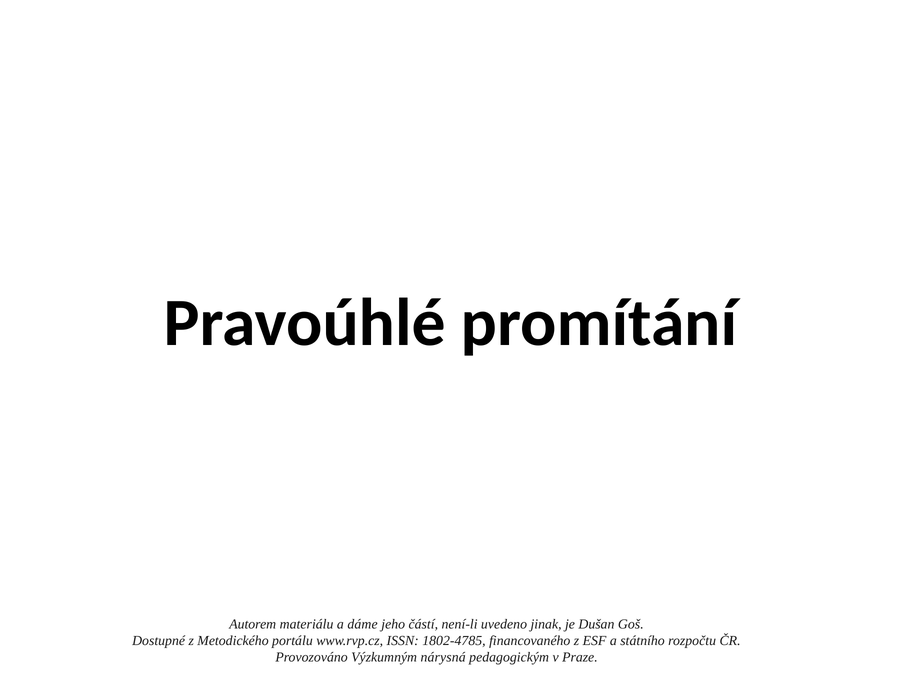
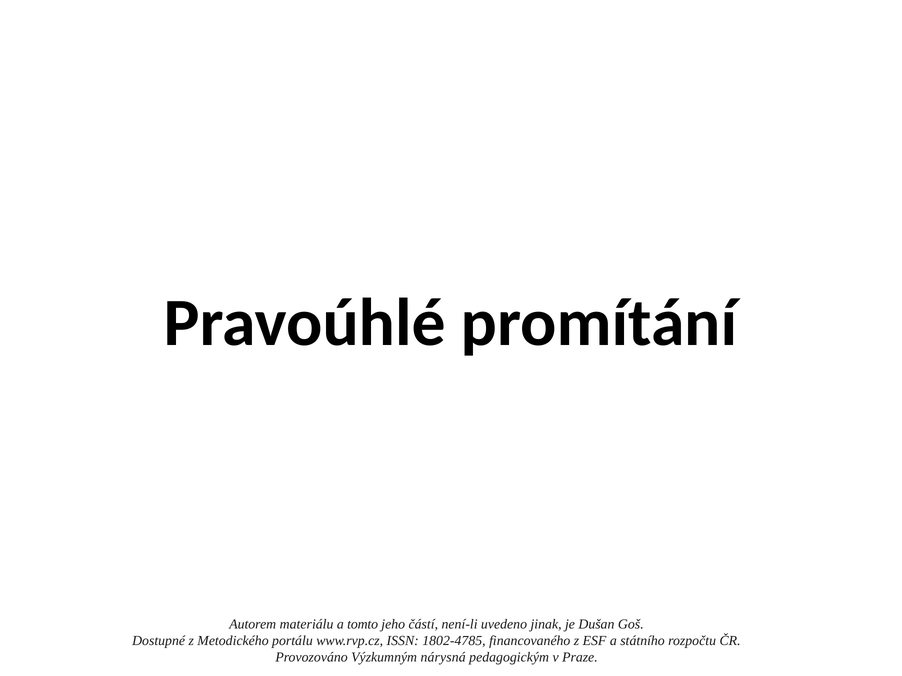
dáme: dáme -> tomto (363, 625)
